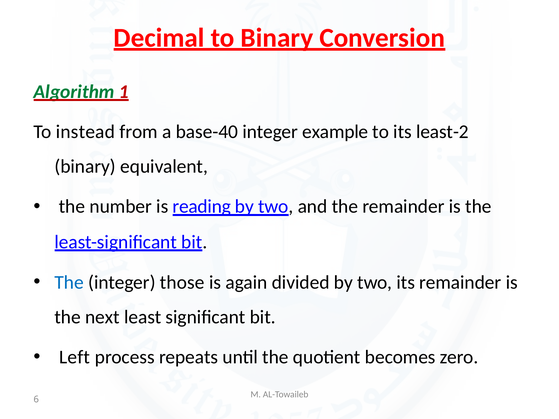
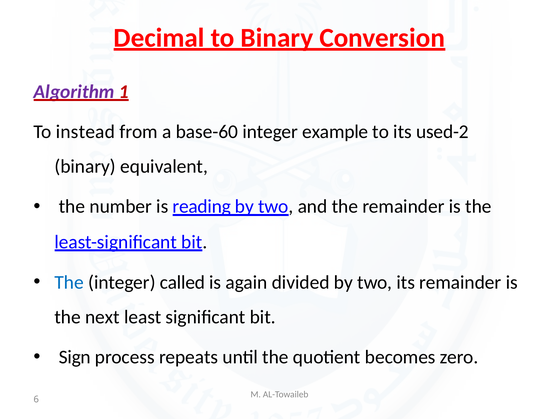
Algorithm colour: green -> purple (74, 92)
base-40: base-40 -> base-60 (207, 132)
least-2: least-2 -> used-2 (442, 132)
those: those -> called (182, 282)
Left: Left -> Sign (75, 357)
